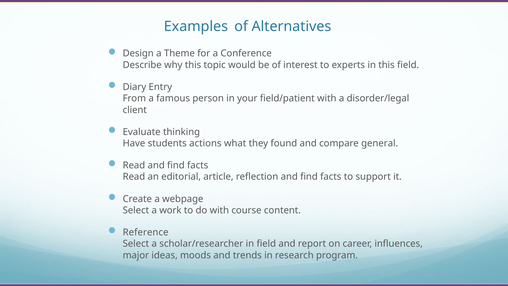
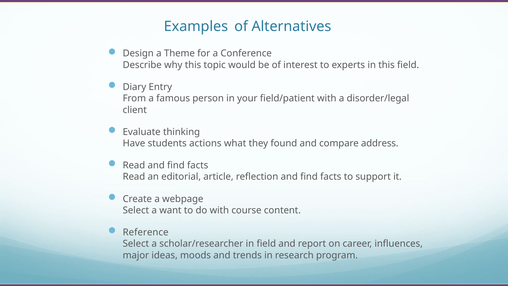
general: general -> address (380, 143)
work: work -> want (170, 210)
